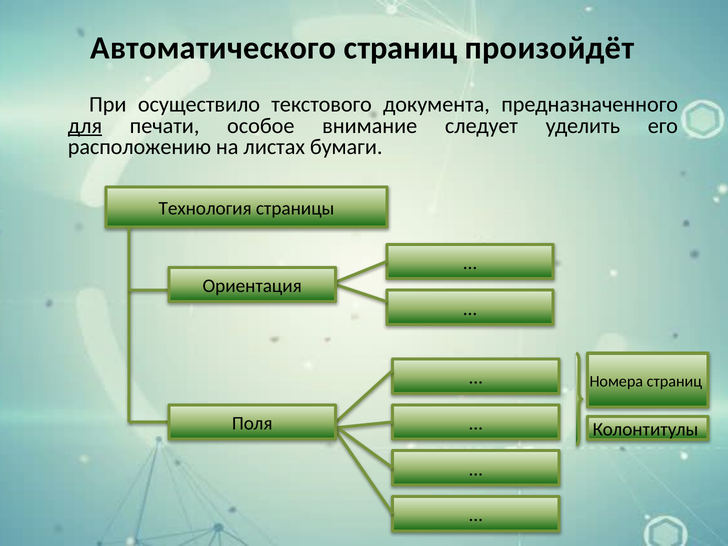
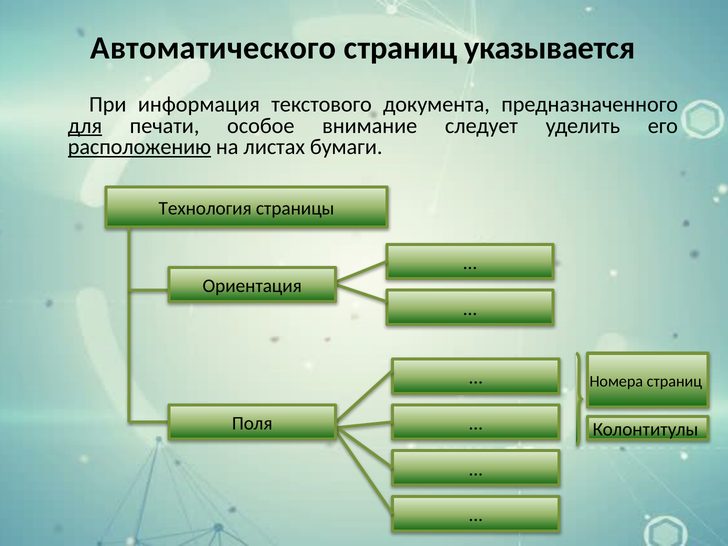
произойдёт: произойдёт -> указывается (550, 48)
осуществило: осуществило -> информация (199, 104)
расположению underline: none -> present (139, 147)
